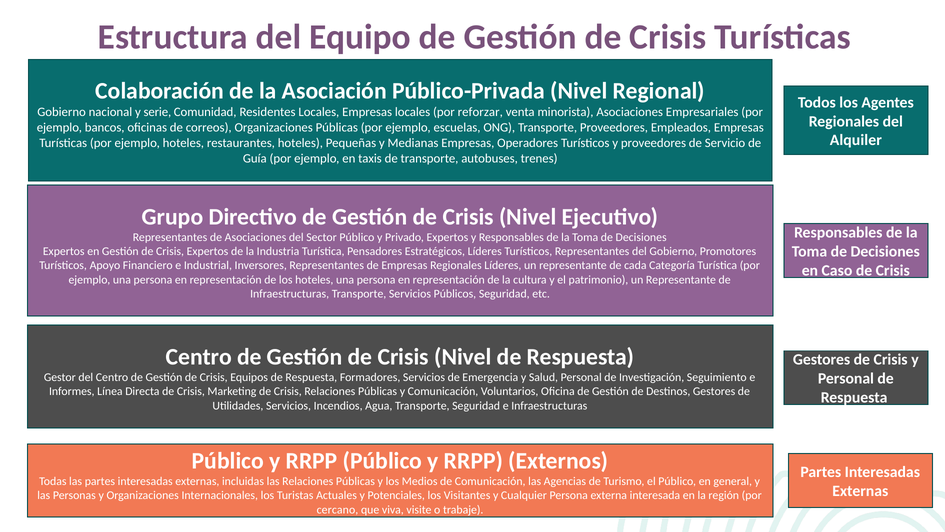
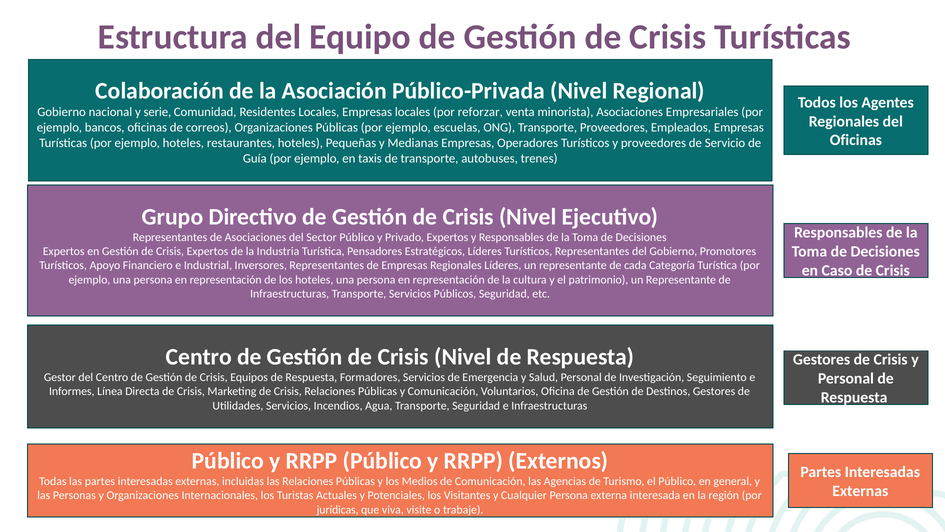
Alquiler: Alquiler -> Oficinas (856, 140)
cercano: cercano -> jurídicas (338, 509)
